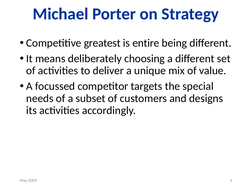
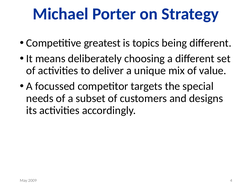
entire: entire -> topics (146, 43)
